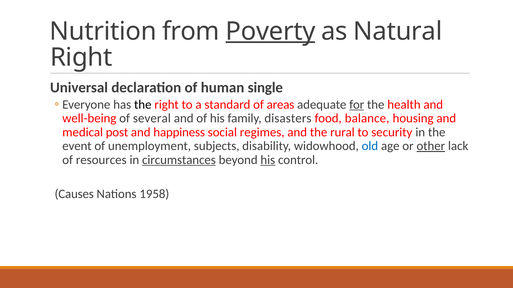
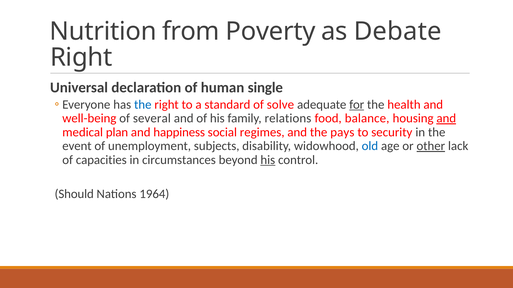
Poverty underline: present -> none (271, 31)
Natural: Natural -> Debate (398, 31)
the colour: black -> blue (143, 105)
areas: areas -> solve (280, 105)
disasters: disasters -> relations (288, 119)
and underline: none -> present (446, 119)
post: post -> plan (117, 132)
rural: rural -> pays (342, 132)
resources: resources -> capacities (101, 160)
circumstances underline: present -> none (179, 160)
Causes: Causes -> Should (74, 194)
1958: 1958 -> 1964 (154, 194)
